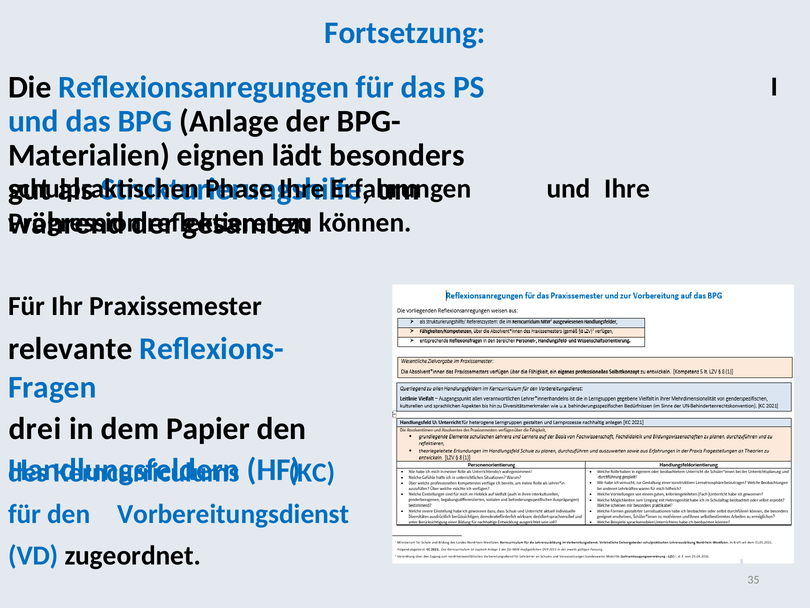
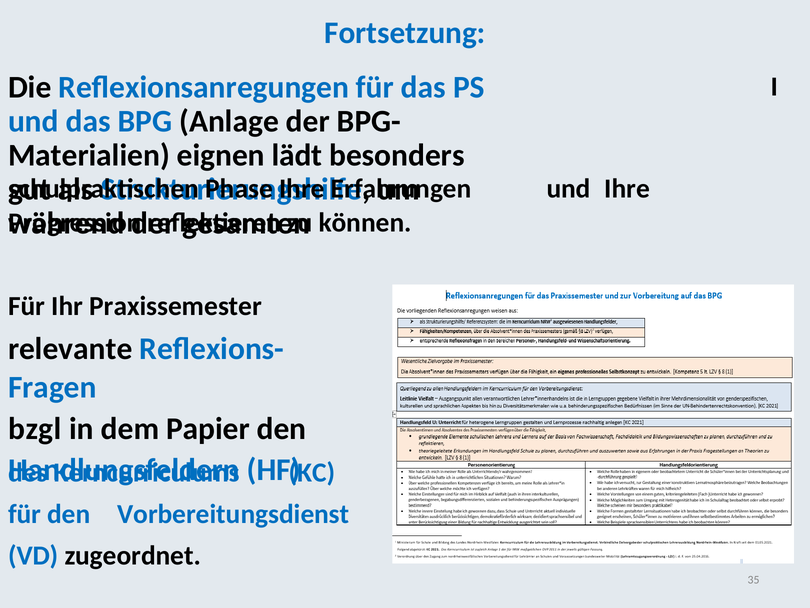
drei: drei -> bzgl (35, 428)
